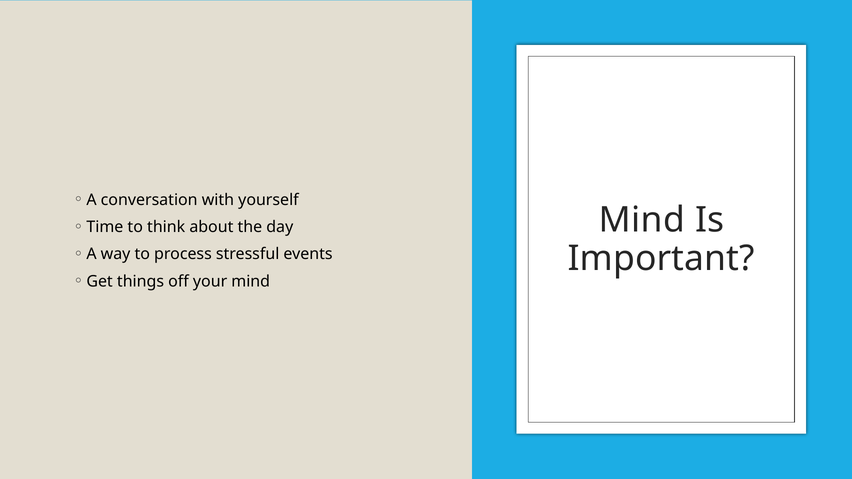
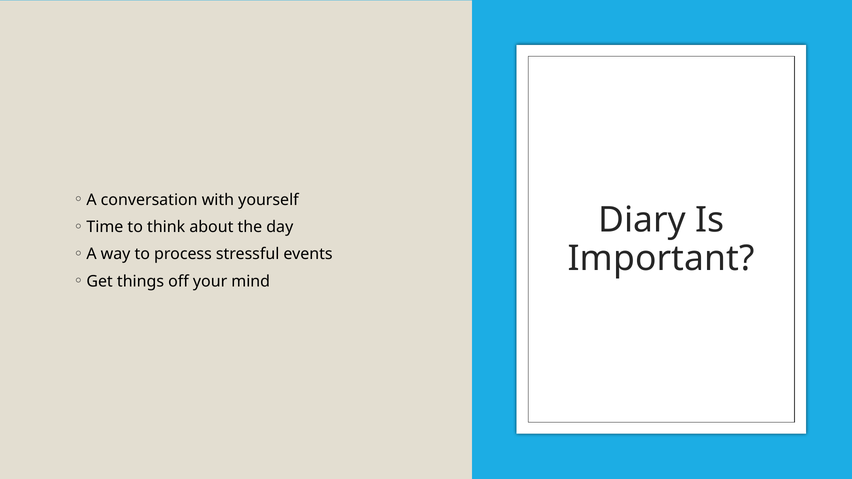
Mind: Mind -> Diary (642, 220)
